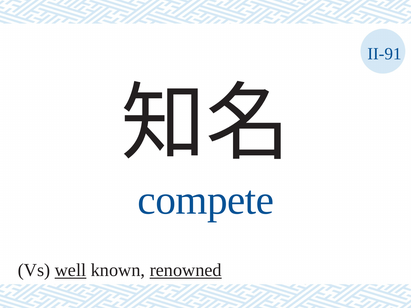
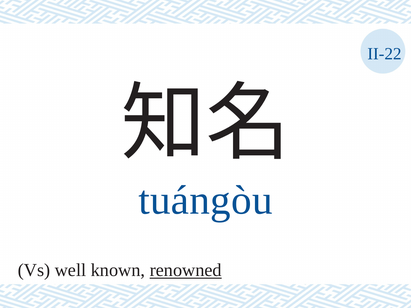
II-91: II-91 -> II-22 (384, 54)
compete: compete -> tuángòu (205, 201)
well underline: present -> none (70, 270)
